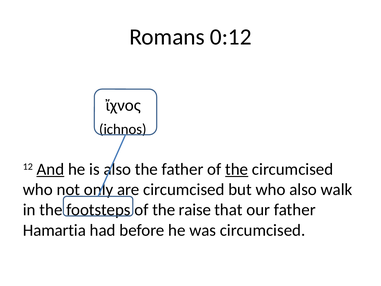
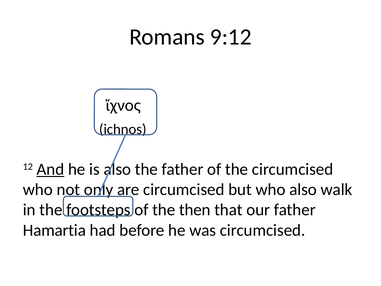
0:12: 0:12 -> 9:12 (231, 37)
the underline: present -> none (237, 169)
raise: raise -> then (195, 210)
